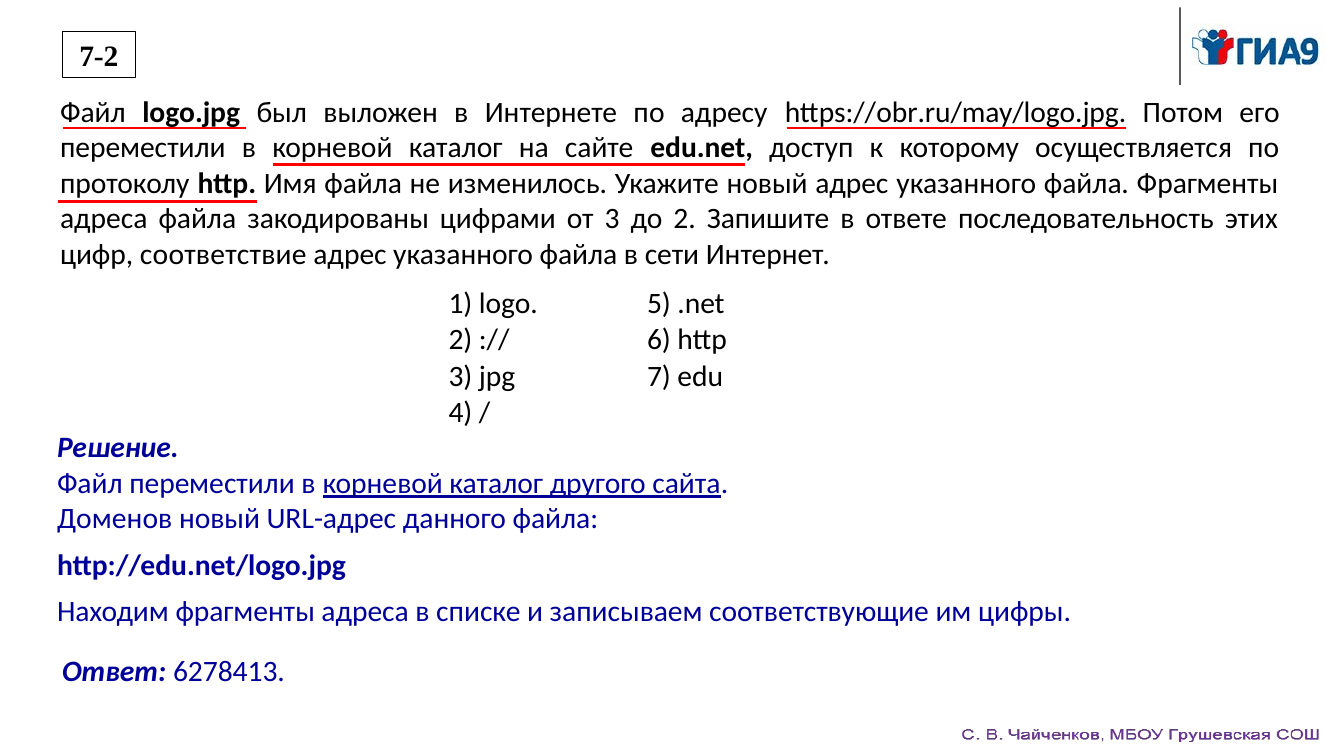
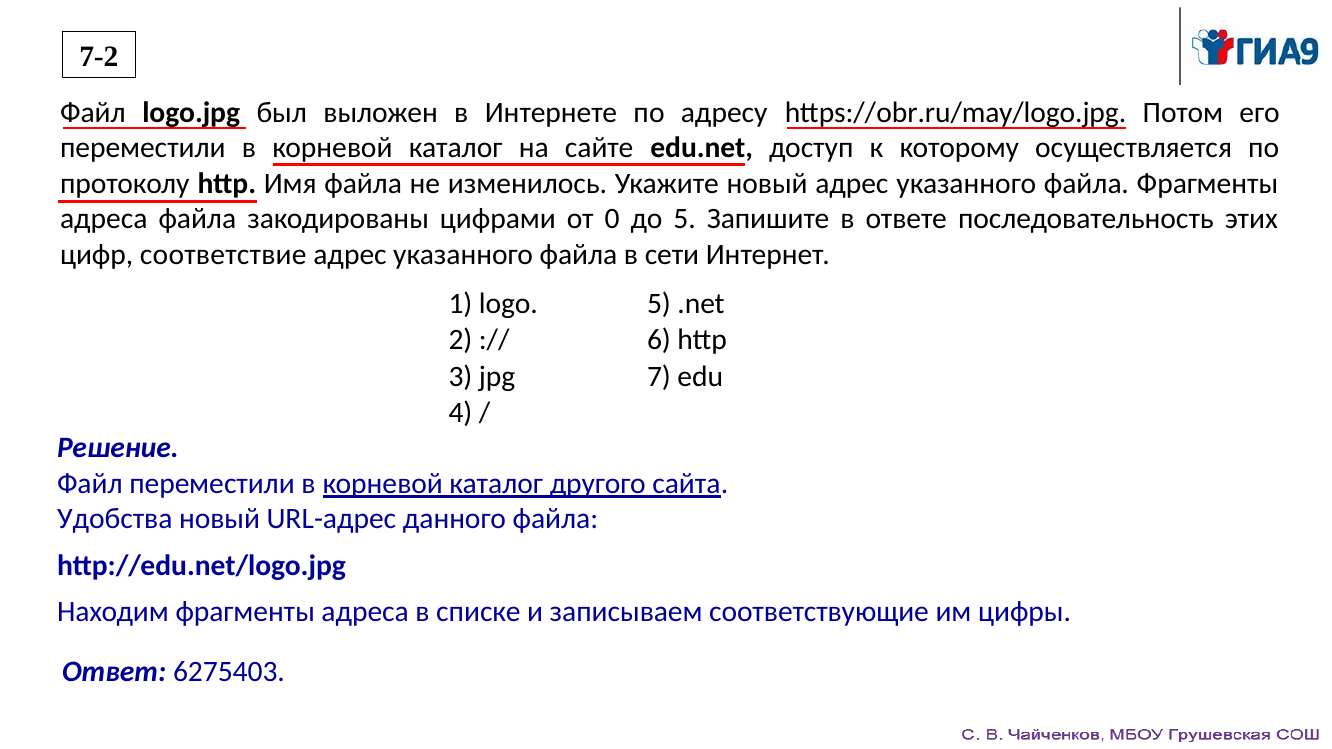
от 3: 3 -> 0 (612, 219)
до 2: 2 -> 5 (685, 219)
Доменов: Доменов -> Удобства (115, 519)
6278413: 6278413 -> 6275403 (229, 672)
